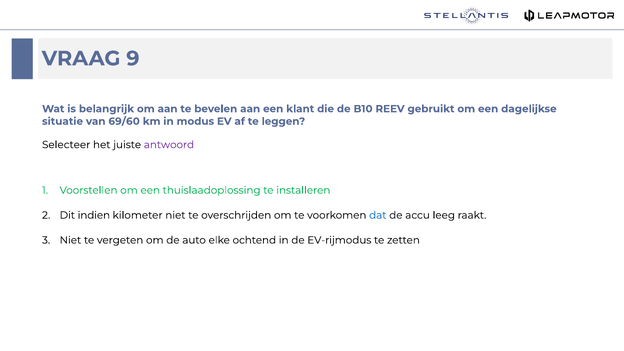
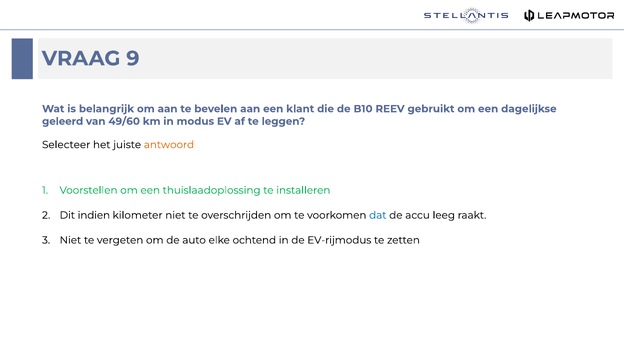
situatie: situatie -> geleerd (63, 121)
69/60: 69/60 -> 49/60 (124, 121)
antwoord colour: purple -> orange (169, 145)
